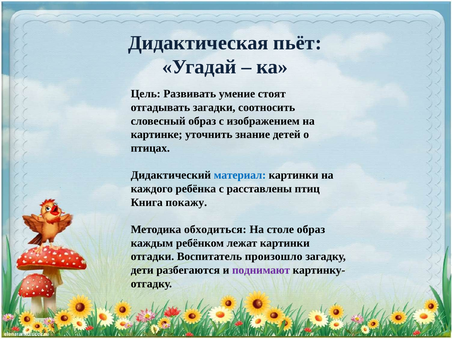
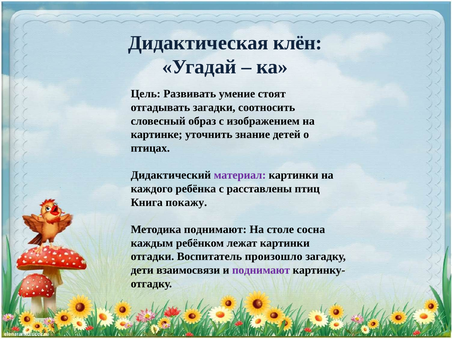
пьёт: пьёт -> клён (298, 43)
материал colour: blue -> purple (240, 175)
Методика обходиться: обходиться -> поднимают (215, 229)
столе образ: образ -> сосна (311, 229)
разбегаются: разбегаются -> взаимосвязи (188, 270)
